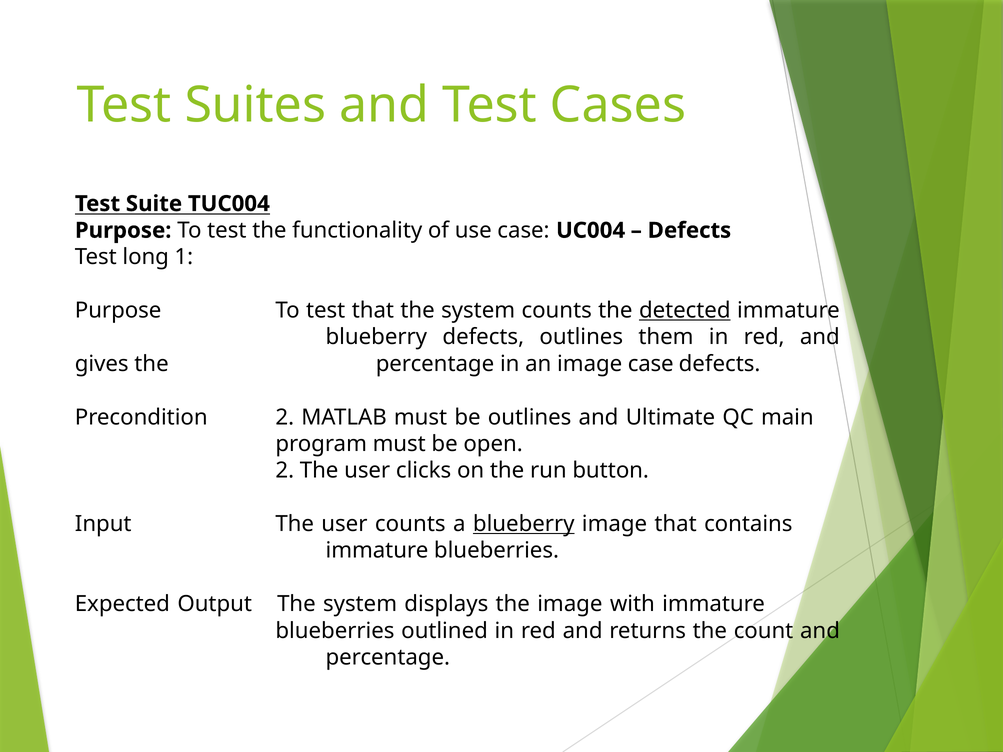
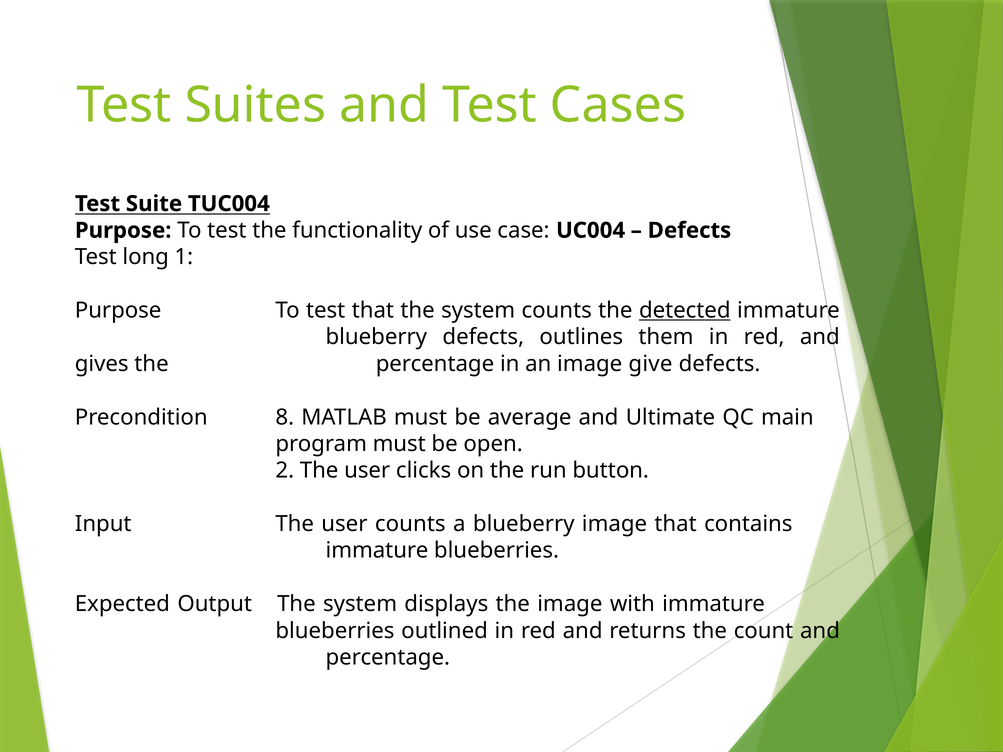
image case: case -> give (650, 364)
Precondition 2: 2 -> 8 (285, 417)
be outlines: outlines -> average (530, 417)
blueberry underline: present -> none (524, 524)
